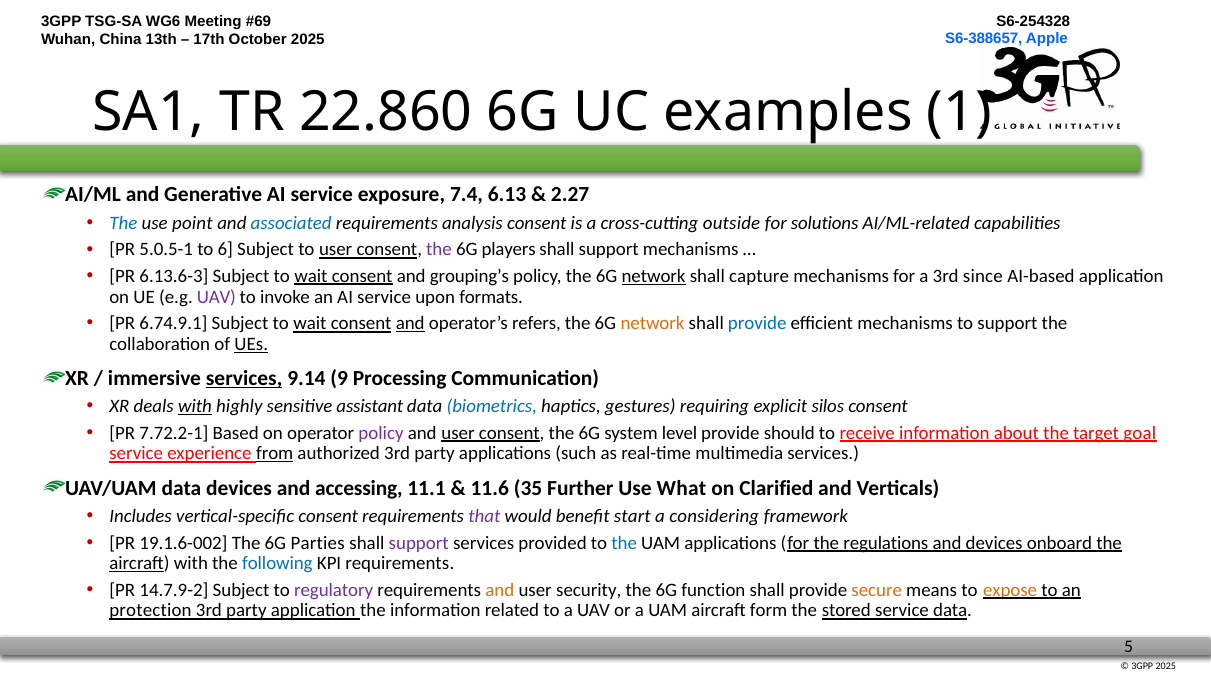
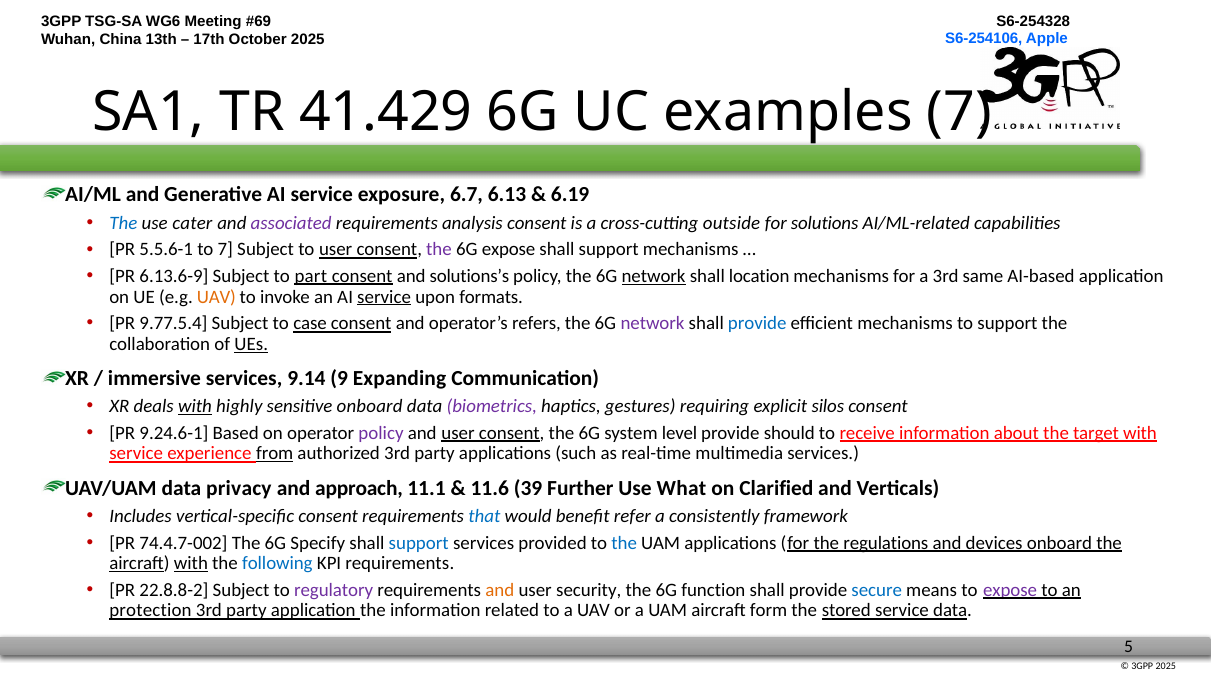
S6-388657: S6-388657 -> S6-254106 (984, 39)
22.860: 22.860 -> 41.429 (386, 113)
examples 1: 1 -> 7 (960, 113)
7.4: 7.4 -> 6.7 (466, 195)
2.27: 2.27 -> 6.19 (570, 195)
point: point -> cater (192, 223)
associated colour: blue -> purple (291, 223)
5.0.5-1: 5.0.5-1 -> 5.5.6-1 (166, 250)
to 6: 6 -> 7 (225, 250)
6G players: players -> expose (509, 250)
6.13.6-3: 6.13.6-3 -> 6.13.6-9 (174, 276)
wait: wait -> part (311, 276)
grouping’s: grouping’s -> solutions’s (469, 276)
capture: capture -> location (759, 276)
since: since -> same (983, 276)
UAV colour: purple -> orange (216, 297)
service underline: none -> present (384, 297)
6.74.9.1: 6.74.9.1 -> 9.77.5.4 (173, 324)
wait: wait -> case (310, 324)
and underline: present -> none (410, 324)
network colour: orange -> purple (653, 324)
services underline: present -> none (244, 378)
Processing: Processing -> Expanding (400, 378)
sensitive assistant: assistant -> onboard (370, 407)
biometrics colour: blue -> purple (492, 407)
7.72.2-1: 7.72.2-1 -> 9.24.6-1 (174, 433)
target goal: goal -> with (1140, 433)
data devices: devices -> privacy (239, 488)
accessing: accessing -> approach (359, 488)
35: 35 -> 39 (528, 488)
that colour: purple -> blue (484, 516)
start: start -> refer (632, 516)
considering: considering -> consistently (714, 516)
19.1.6-002: 19.1.6-002 -> 74.4.7-002 (183, 543)
Parties: Parties -> Specify (318, 543)
support colour: purple -> blue (419, 543)
with underline: none -> present (191, 564)
14.7.9-2: 14.7.9-2 -> 22.8.8-2 (174, 590)
secure colour: orange -> blue (877, 590)
expose colour: orange -> purple (1010, 590)
